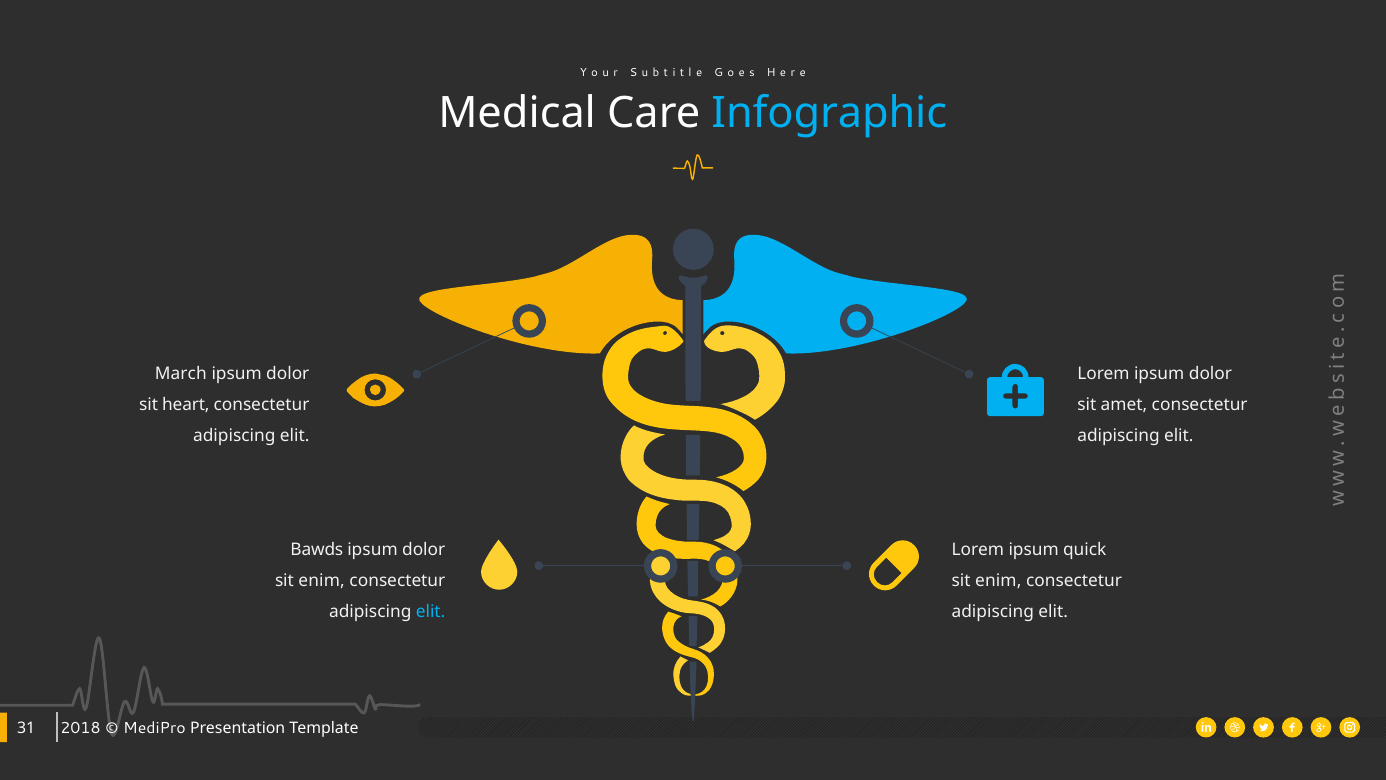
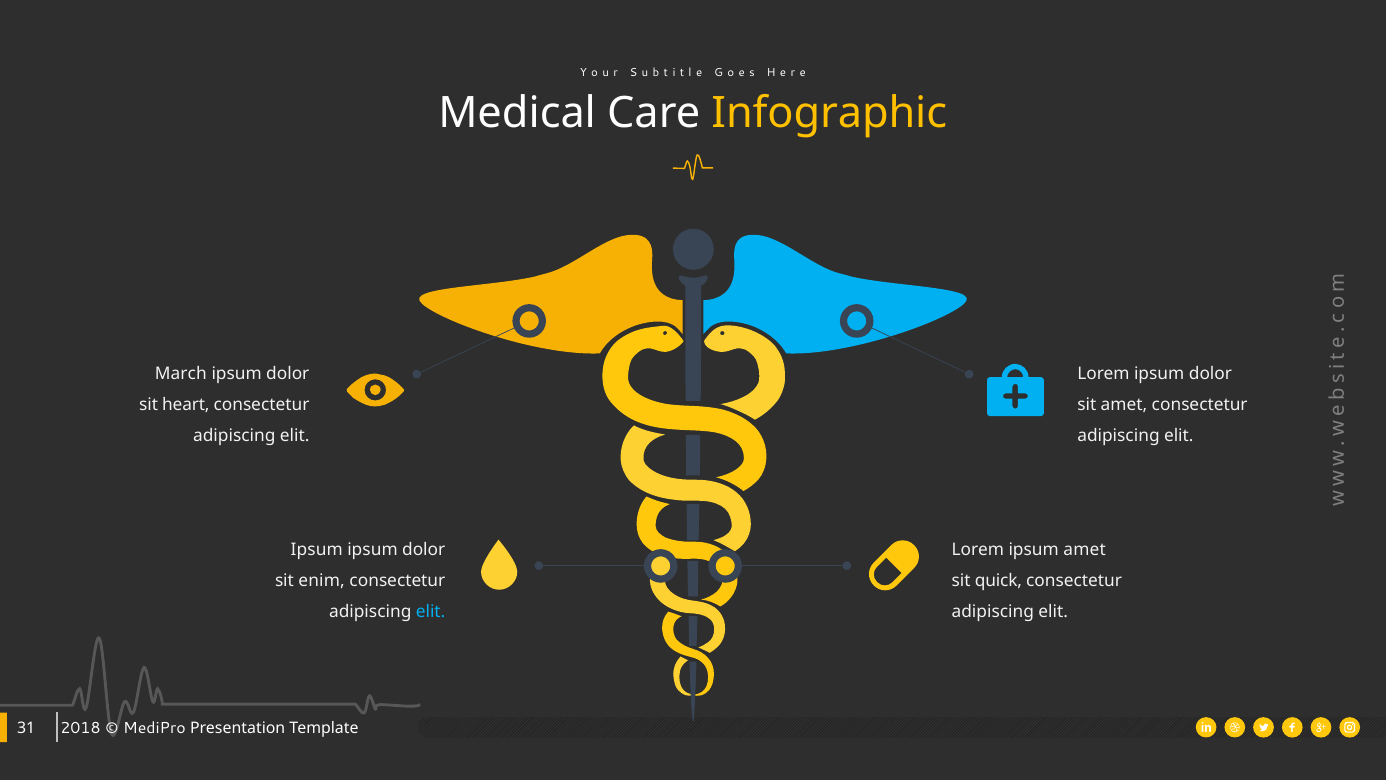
Infographic colour: light blue -> yellow (829, 113)
Bawds: Bawds -> Ipsum (317, 549)
ipsum quick: quick -> amet (1085, 549)
enim: enim -> quick (998, 581)
